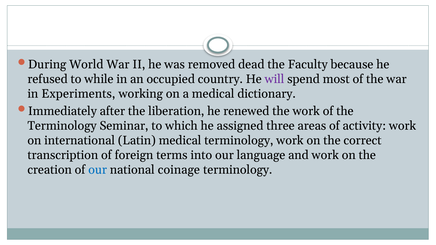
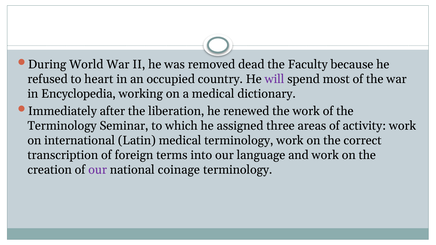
while: while -> heart (99, 79)
Experiments: Experiments -> Encyclopedia (78, 94)
our colour: blue -> purple (98, 170)
